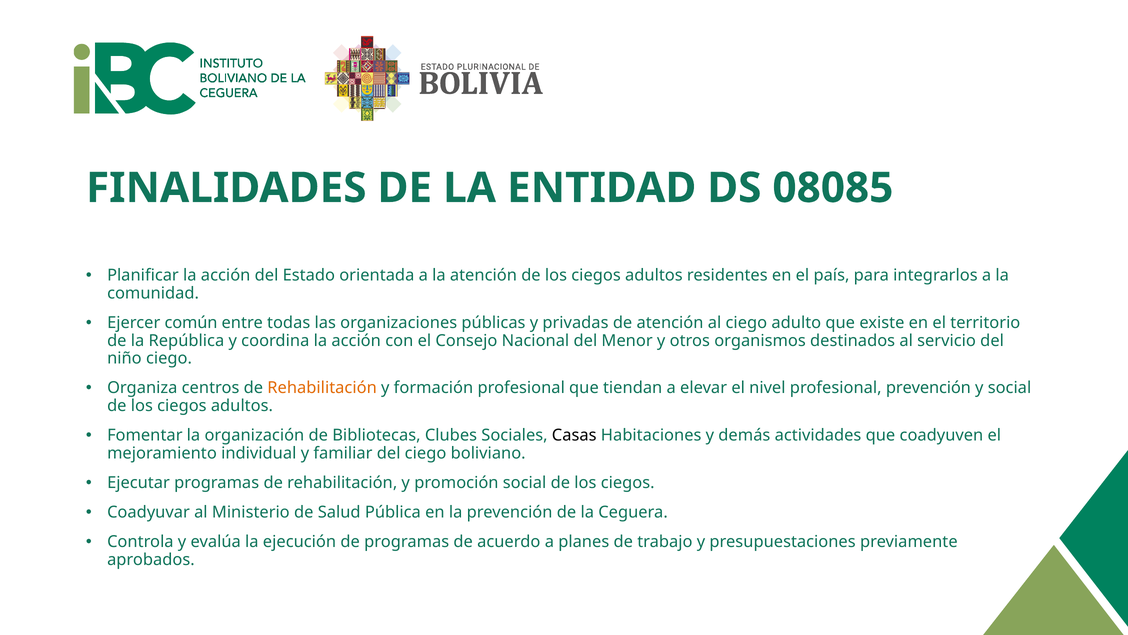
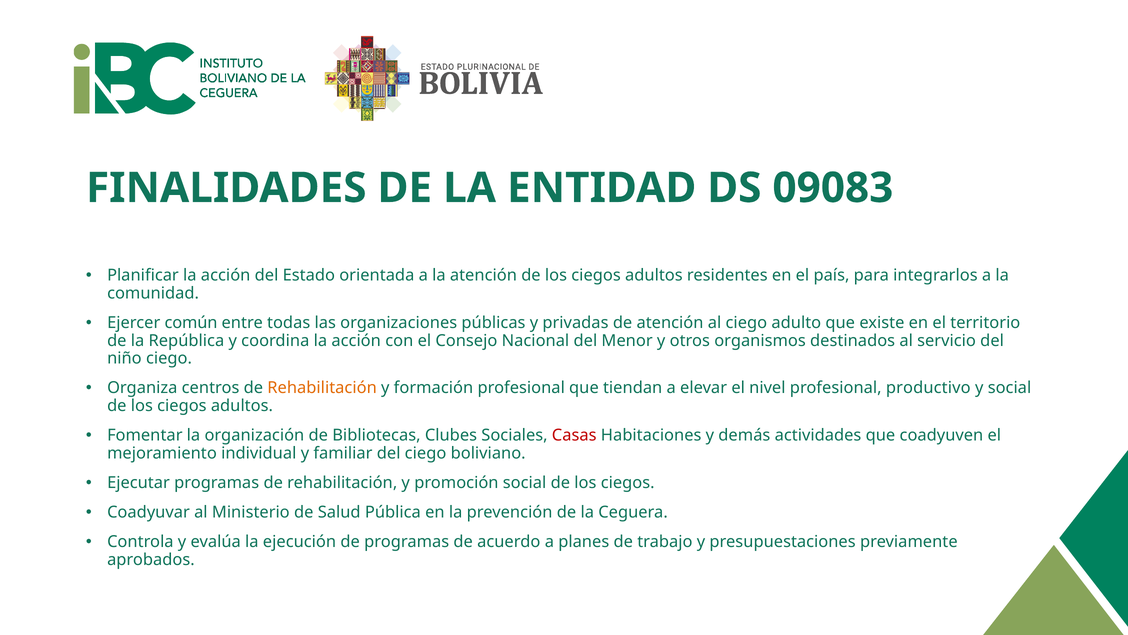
08085: 08085 -> 09083 (833, 188)
profesional prevención: prevención -> productivo (928, 388)
Casas colour: black -> red (574, 435)
